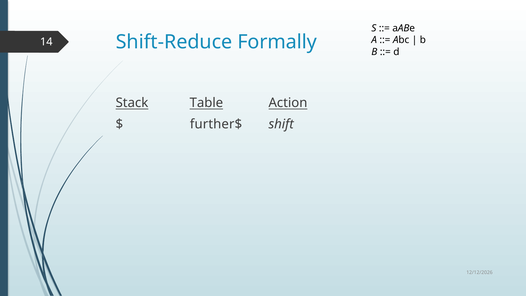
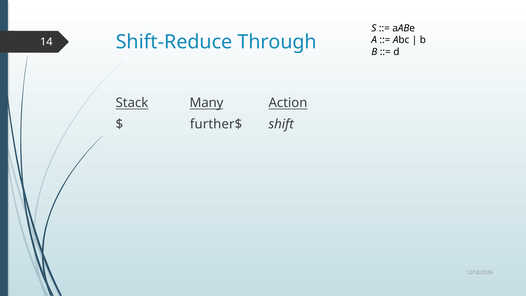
Formally: Formally -> Through (277, 42)
Table: Table -> Many (206, 103)
